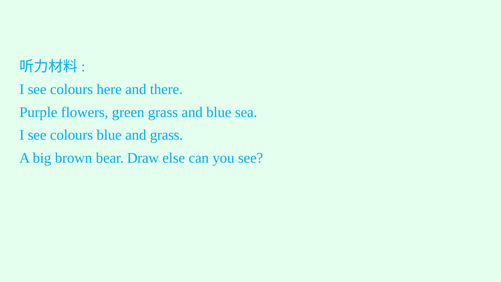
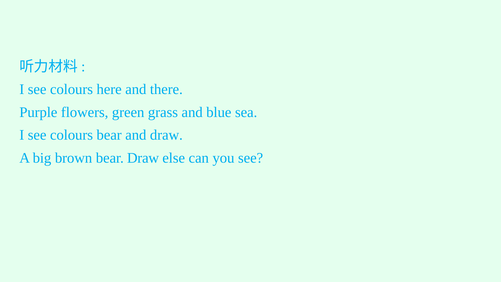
colours blue: blue -> bear (109, 135)
and grass: grass -> draw (166, 135)
